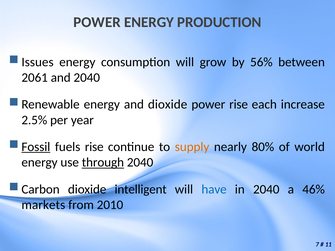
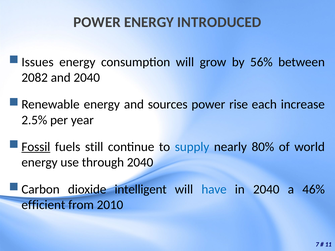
PRODUCTION: PRODUCTION -> INTRODUCED (219, 22)
2061: 2061 -> 2082 (35, 78)
and dioxide: dioxide -> sources (168, 104)
fuels rise: rise -> still (94, 147)
supply colour: orange -> blue (192, 147)
through underline: present -> none (103, 163)
markets: markets -> efficient (43, 205)
